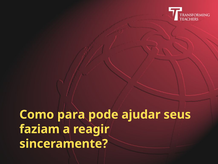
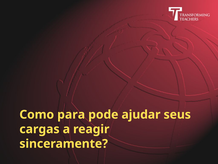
faziam: faziam -> cargas (39, 129)
